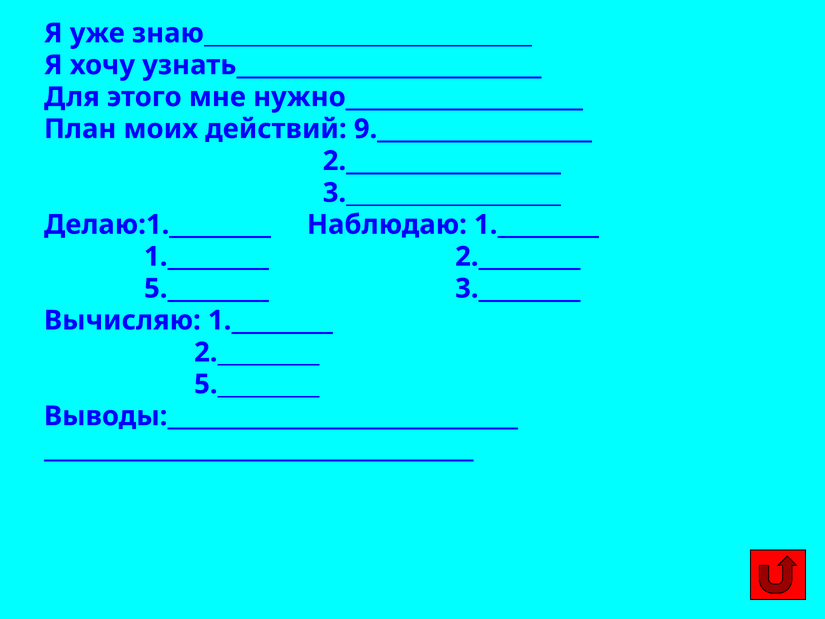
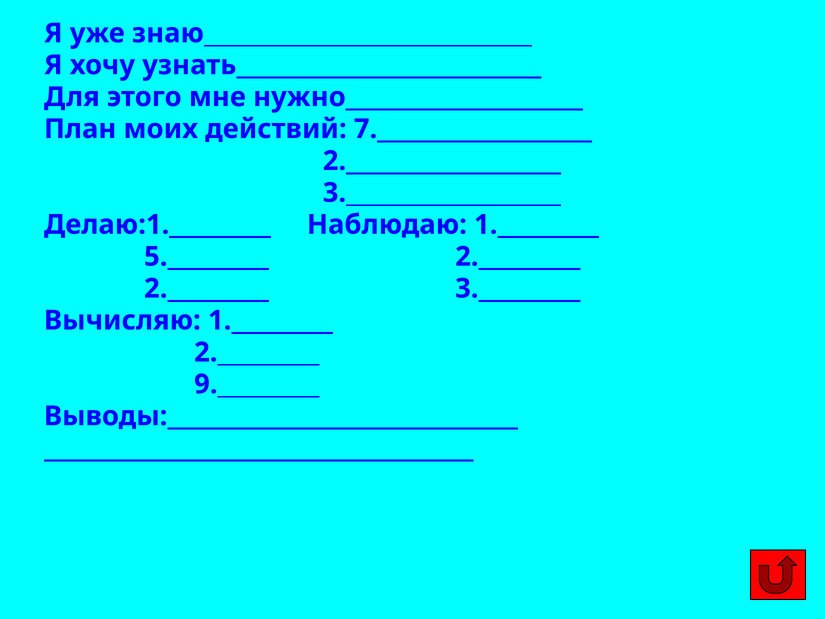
9.___________________: 9.___________________ -> 7.___________________ (473, 129)
1._________: 1._________ -> 5._________ (207, 256)
5._________: 5._________ -> 2._________ (207, 288)
5._________: 5._________ -> 9._________ (257, 384)
